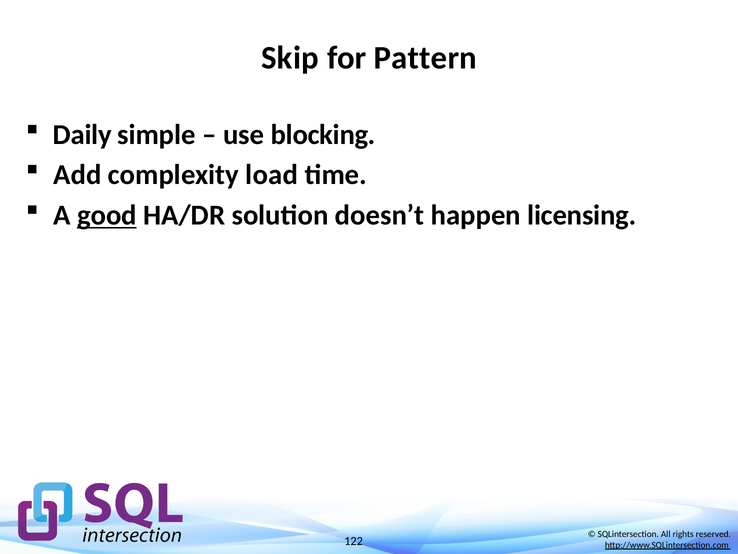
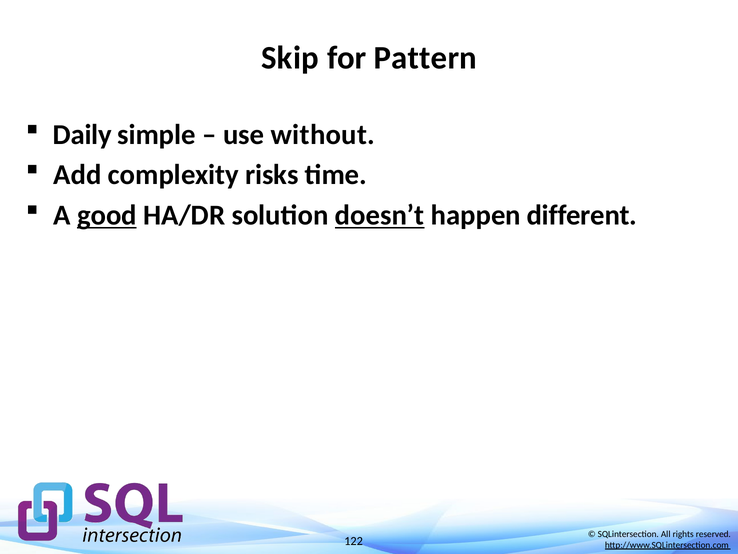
blocking: blocking -> without (323, 135)
load: load -> risks (272, 175)
doesn’t underline: none -> present (380, 215)
licensing: licensing -> different (582, 215)
